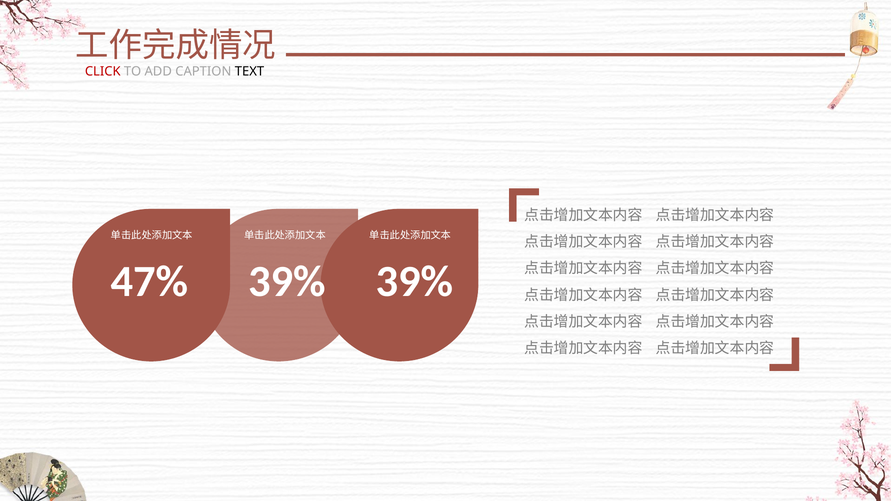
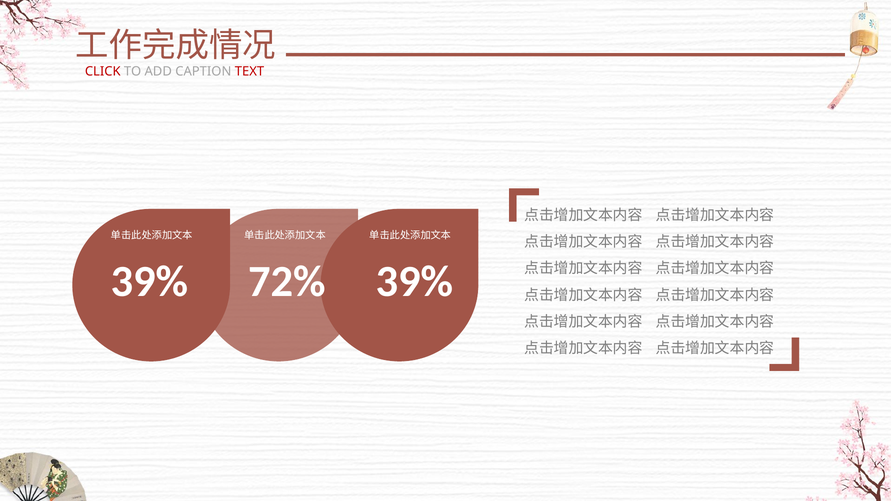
TEXT colour: black -> red (249, 72)
47%: 47% -> 39% (149, 282)
39%: 39% -> 72% (287, 282)
